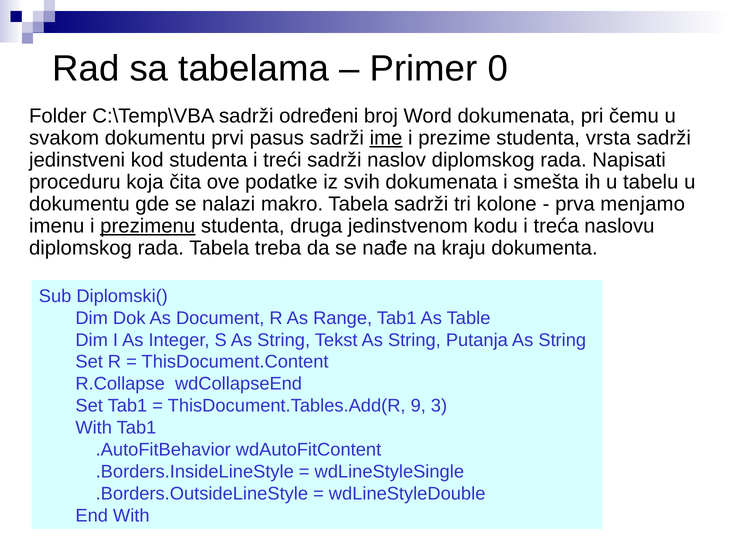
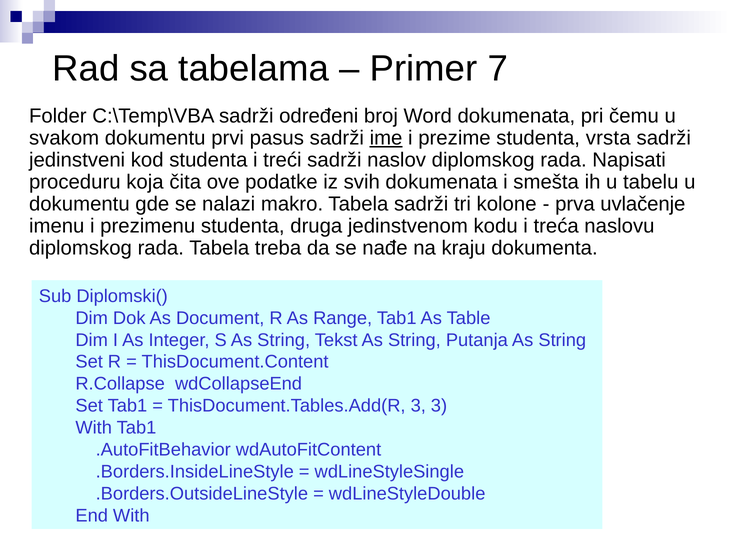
0: 0 -> 7 (498, 69)
menjamo: menjamo -> uvlačenje (643, 204)
prezimenu underline: present -> none (148, 226)
ThisDocument.Tables.Add(R 9: 9 -> 3 (418, 406)
